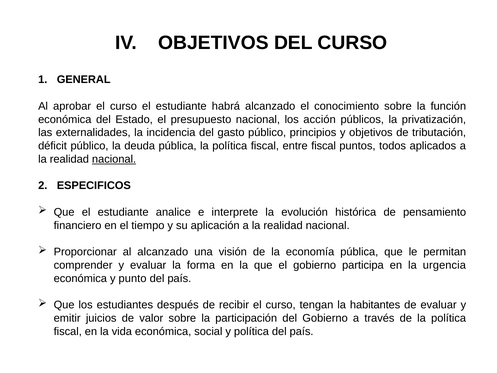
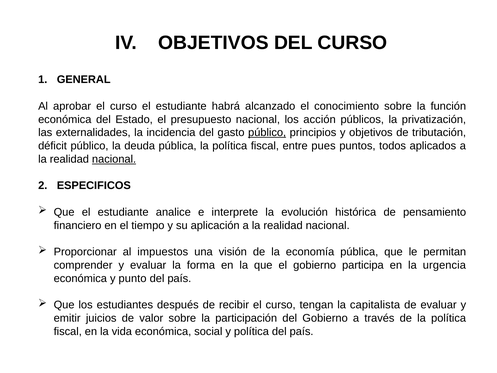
público underline: none -> present (267, 133)
entre fiscal: fiscal -> pues (323, 146)
al alcanzado: alcanzado -> impuestos (163, 252)
habitantes: habitantes -> capitalista (375, 305)
